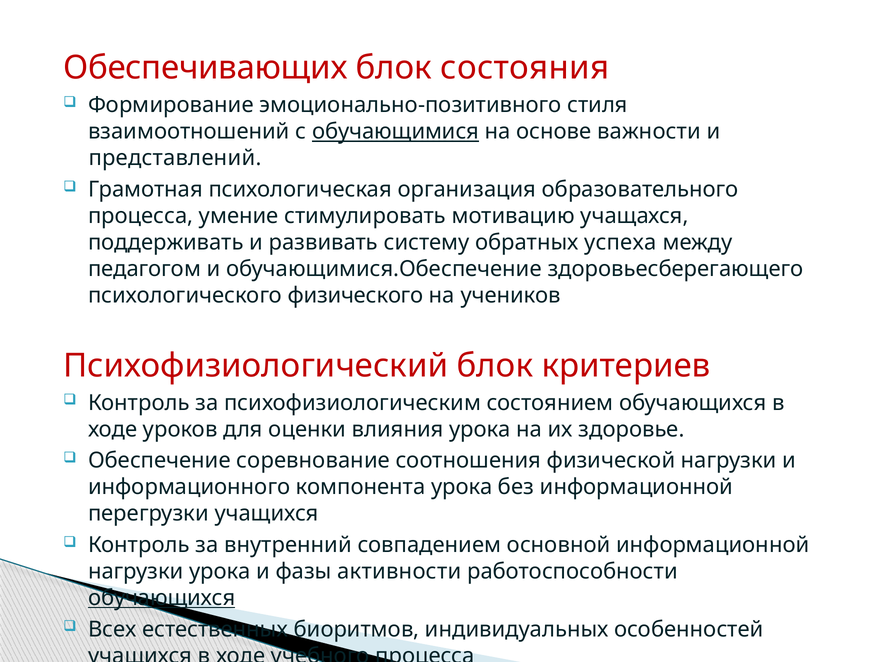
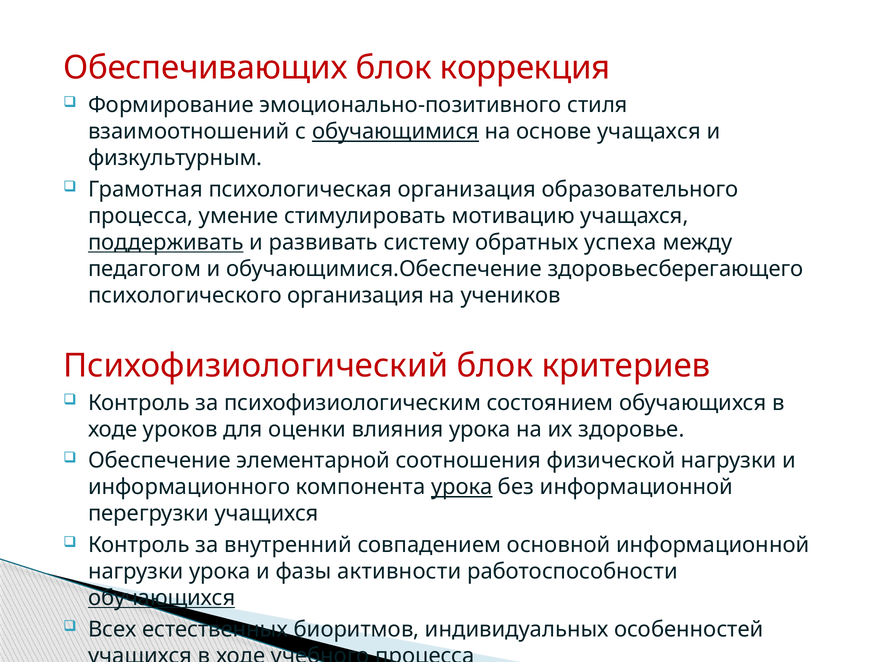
состояния: состояния -> коррекция (525, 68)
основе важности: важности -> учащахся (649, 132)
представлений: представлений -> физкультурным (175, 158)
поддерживать underline: none -> present (166, 242)
психологического физического: физического -> организация (356, 295)
соревнование: соревнование -> элементарной (313, 460)
урока underline: none -> present (462, 487)
